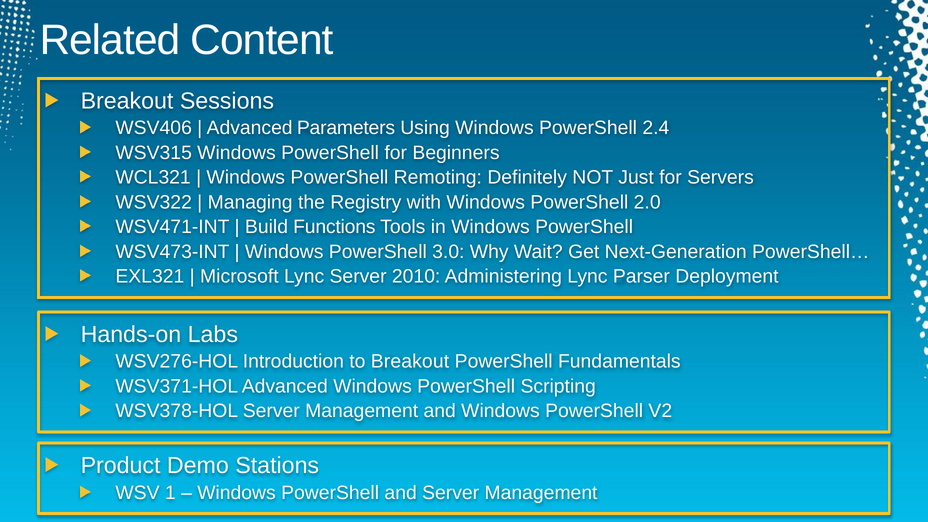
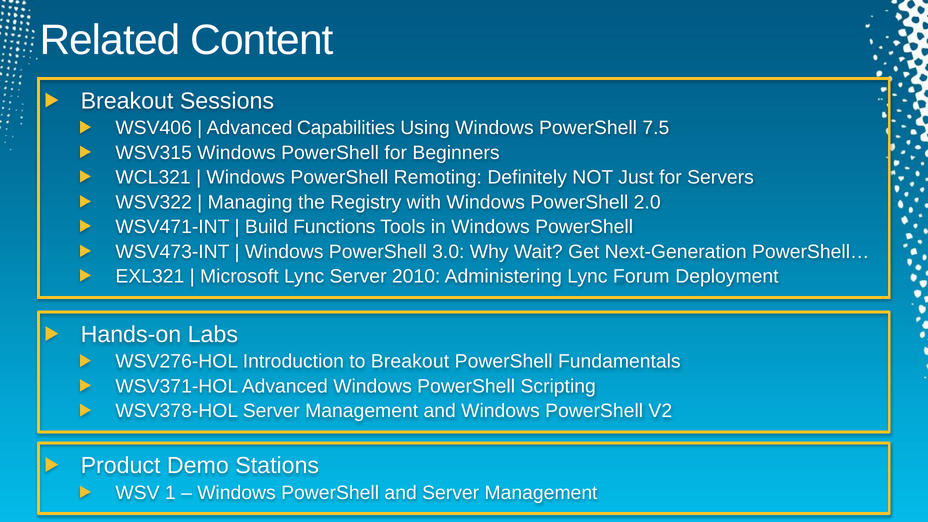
Parameters: Parameters -> Capabilities (346, 128)
2.4: 2.4 -> 7.5 (656, 128)
Parser: Parser -> Forum (641, 277)
